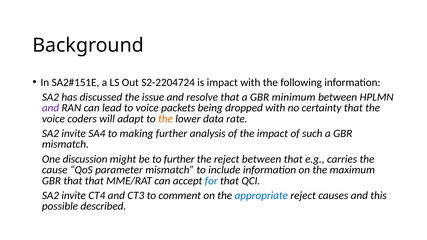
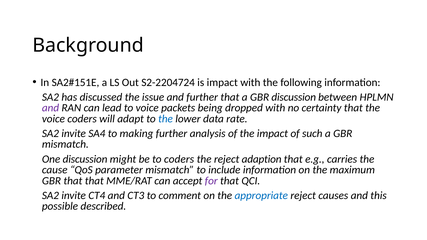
and resolve: resolve -> further (202, 97)
GBR minimum: minimum -> discussion (294, 97)
the colour: orange -> blue (166, 119)
to further: further -> coders (179, 159)
reject between: between -> adaption (262, 159)
for colour: blue -> purple (211, 181)
